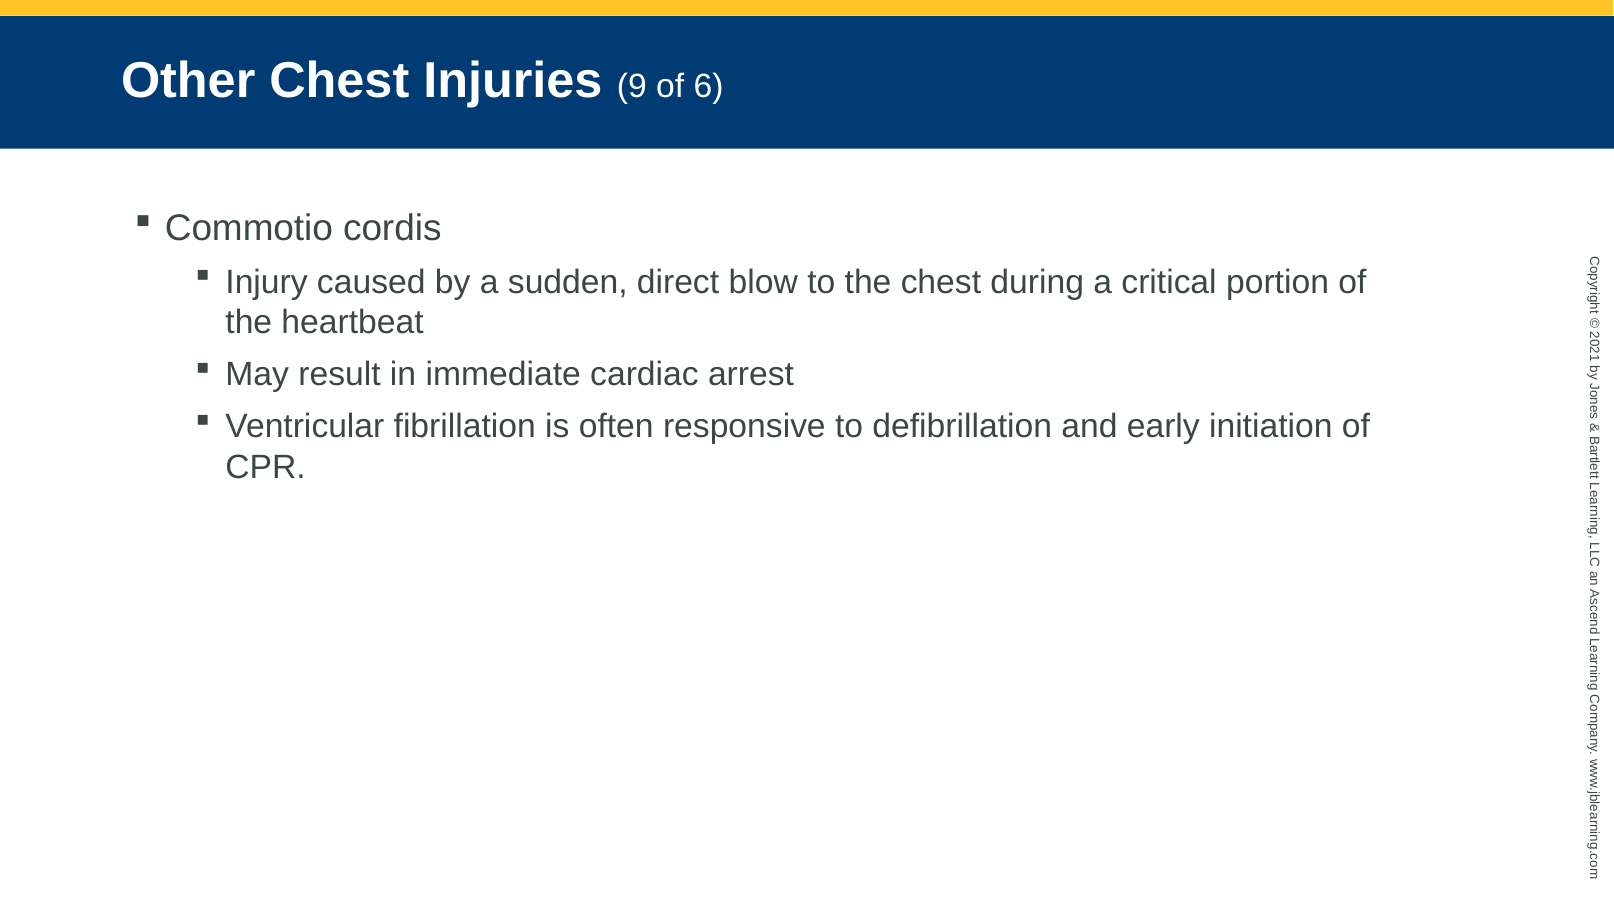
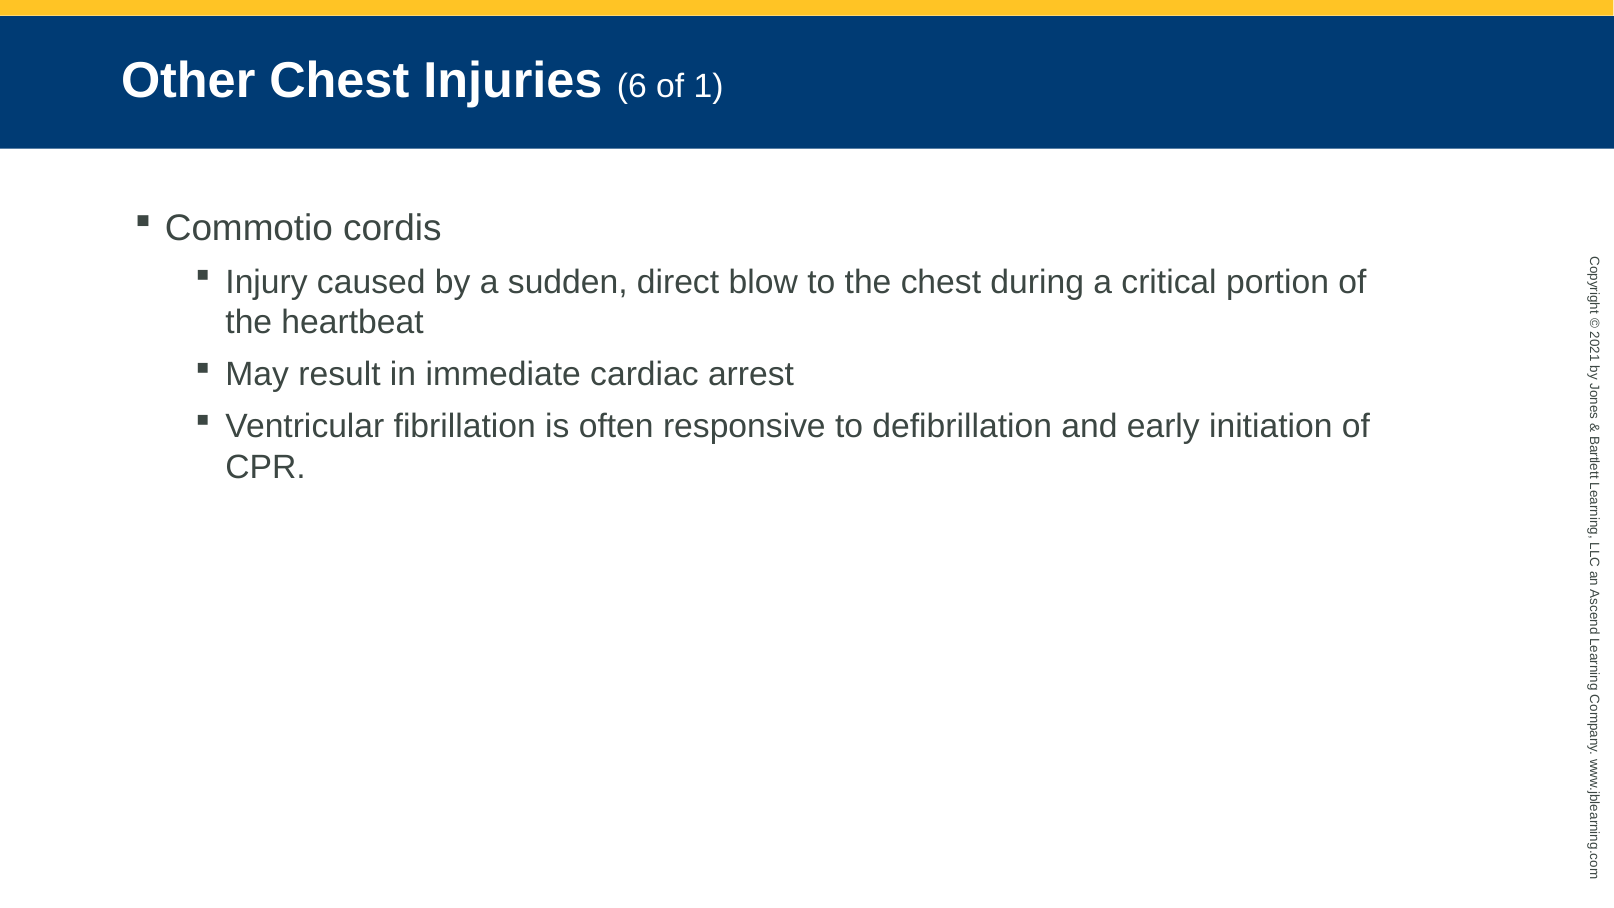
9: 9 -> 6 (632, 87)
of 6: 6 -> 1 (709, 87)
